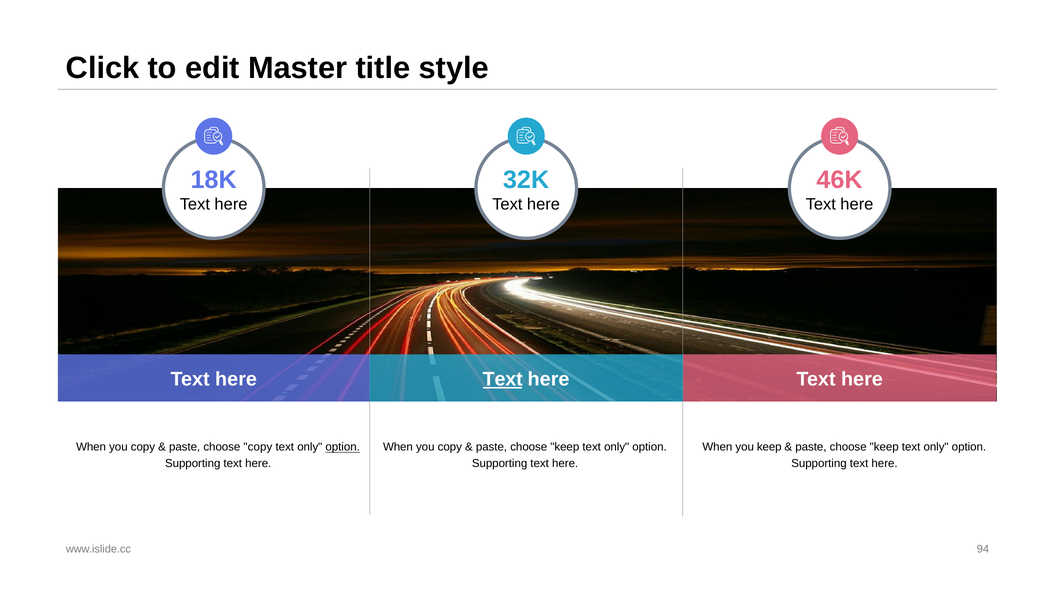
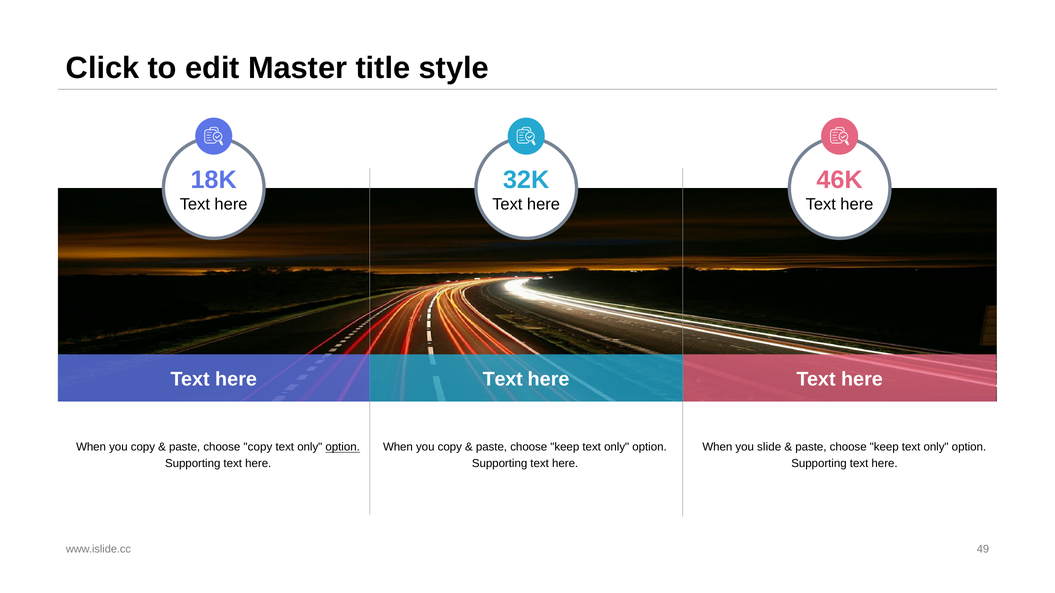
Text underline: present -> none (503, 380)
you keep: keep -> slide (769, 448)
94: 94 -> 49 (983, 550)
